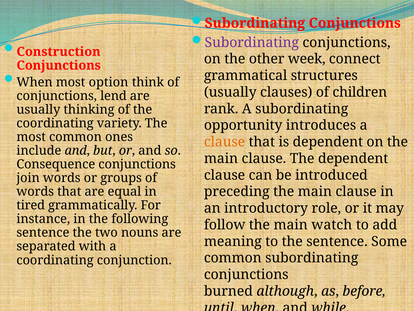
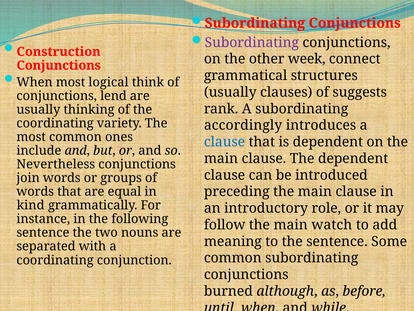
option: option -> logical (109, 82)
children: children -> suggests (360, 92)
opportunity: opportunity -> accordingly (243, 125)
clause colour: orange -> blue (225, 142)
Consequence: Consequence -> Nevertheless (56, 164)
tired: tired -> kind (31, 205)
